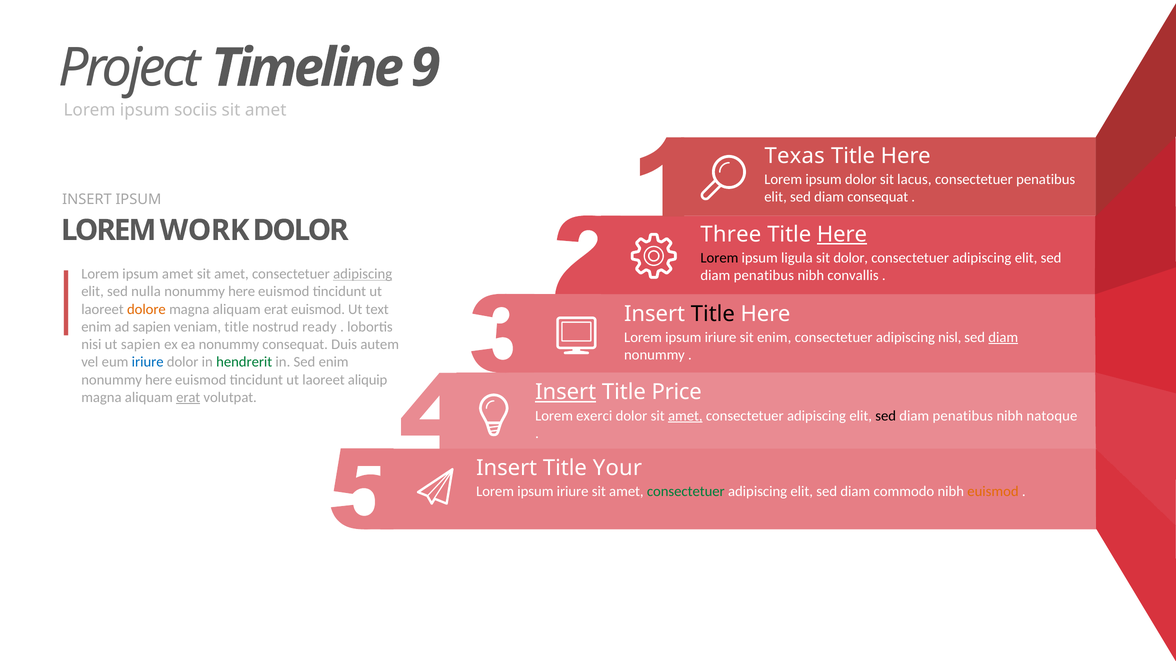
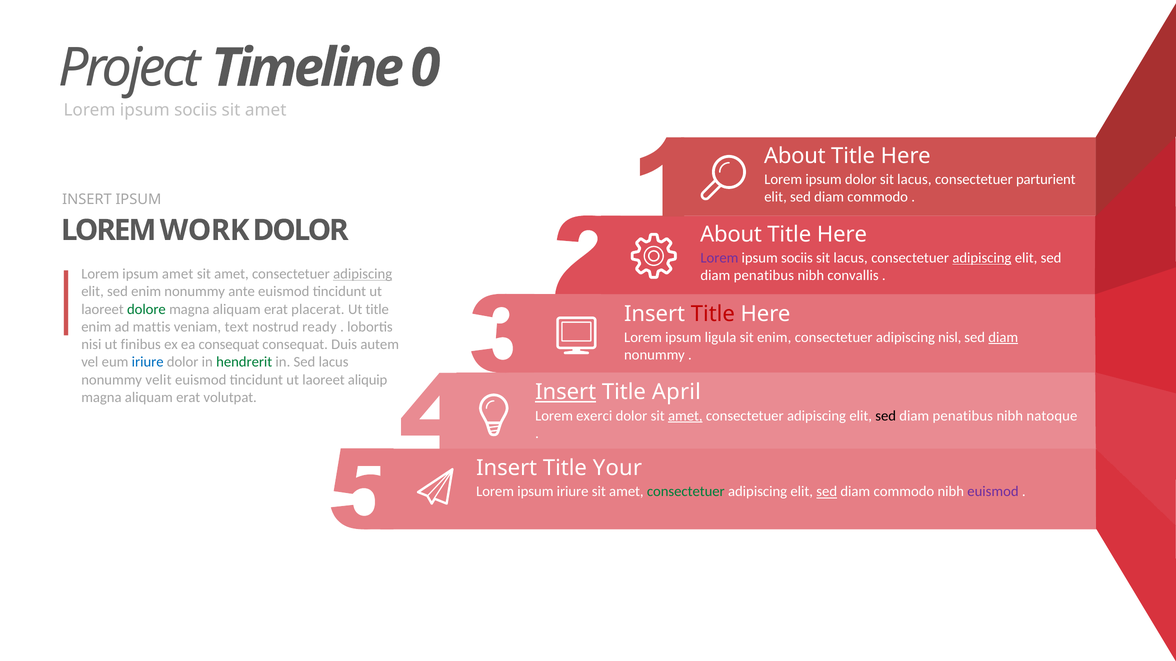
9: 9 -> 0 (425, 68)
Texas: Texas -> About (795, 156)
consectetuer penatibus: penatibus -> parturient (1046, 180)
consequat: consequat -> commodo (878, 197)
Three: Three -> About (731, 235)
Here underline: present -> none (842, 235)
Lorem colour: black -> purple (719, 258)
ligula: ligula -> sociis (797, 258)
dolor: dolor -> lacus (851, 258)
adipiscing underline: none -> present (982, 258)
sed nulla: nulla -> enim (146, 292)
here: here -> ante (242, 292)
dolore colour: orange -> green (146, 309)
erat euismod: euismod -> placerat (318, 309)
Ut text: text -> title (377, 309)
Title colour: black -> red (713, 314)
ad sapien: sapien -> mattis (152, 327)
veniam title: title -> text (237, 327)
iriure: iriure -> ligula (720, 337)
ut sapien: sapien -> finibus (141, 345)
ea nonummy: nonummy -> consequat (229, 345)
Sed enim: enim -> lacus (334, 362)
here: here -> velit (158, 380)
Price: Price -> April (676, 392)
erat underline: present -> none (188, 398)
sed underline: none -> present (827, 492)
euismod colour: orange -> purple (993, 492)
